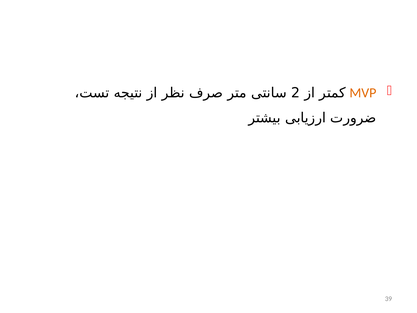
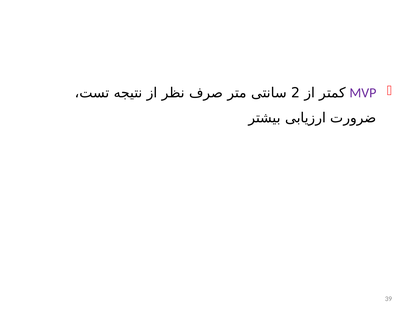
MVP colour: orange -> purple (363, 93)
